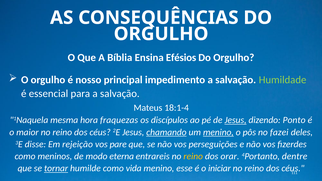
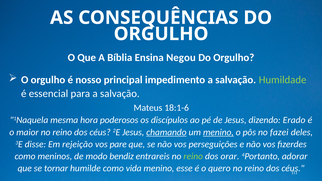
Efésios: Efésios -> Negou (181, 58)
18:1-4: 18:1-4 -> 18:1-6 (177, 108)
fraquezas: fraquezas -> poderosos (119, 120)
Jesus underline: present -> none (236, 120)
Ponto: Ponto -> Erado (294, 120)
eterna: eterna -> bendiz (122, 156)
reino colour: yellow -> light green (193, 156)
dentre: dentre -> adorar (295, 156)
tornar underline: present -> none (56, 168)
iniciar: iniciar -> quero (219, 168)
